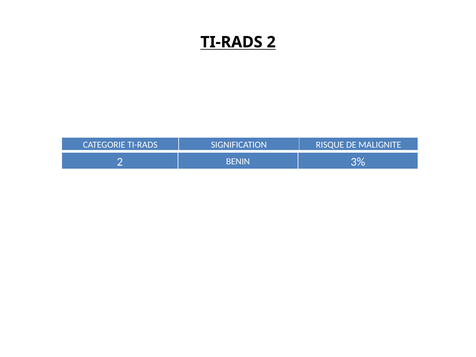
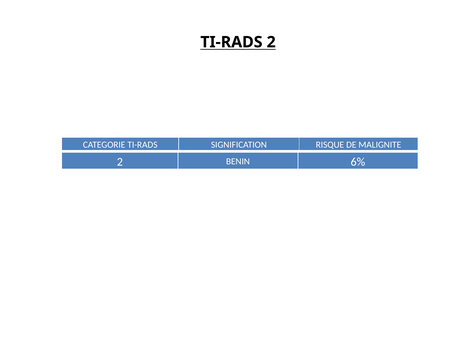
3%: 3% -> 6% (358, 162)
